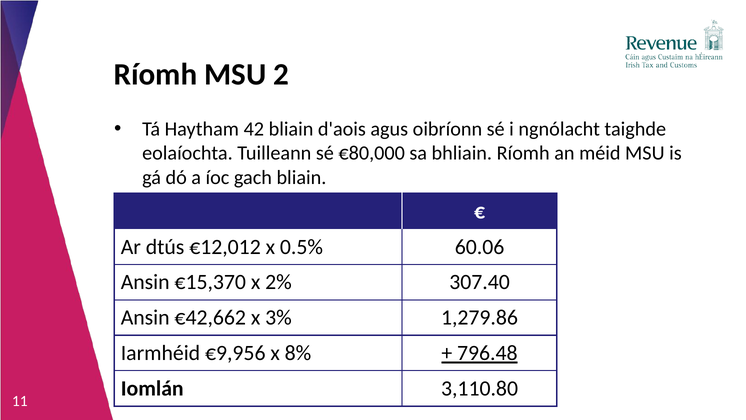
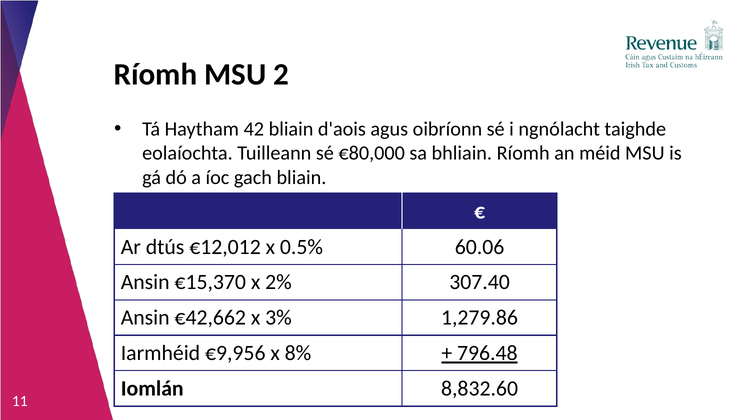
3,110.80: 3,110.80 -> 8,832.60 (480, 388)
